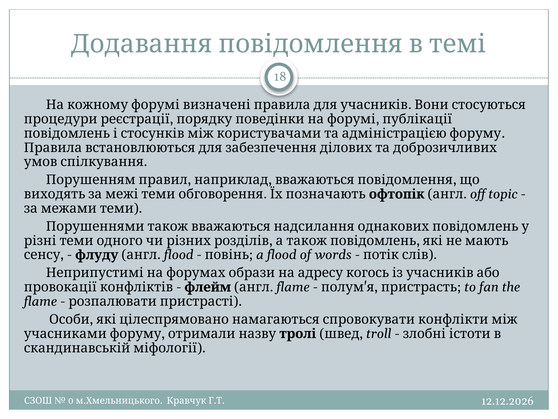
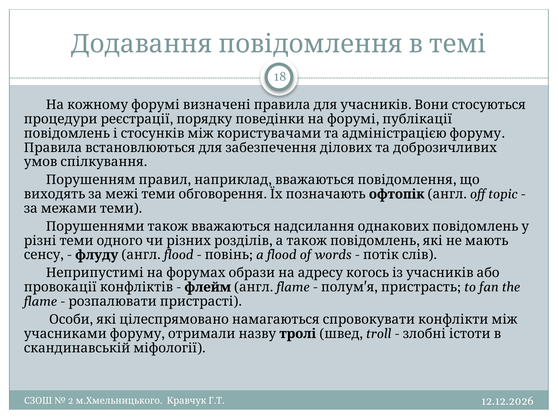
0: 0 -> 2 (71, 400)
